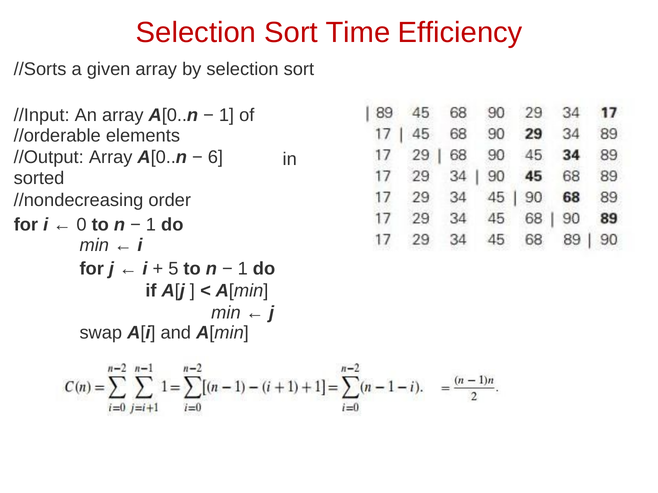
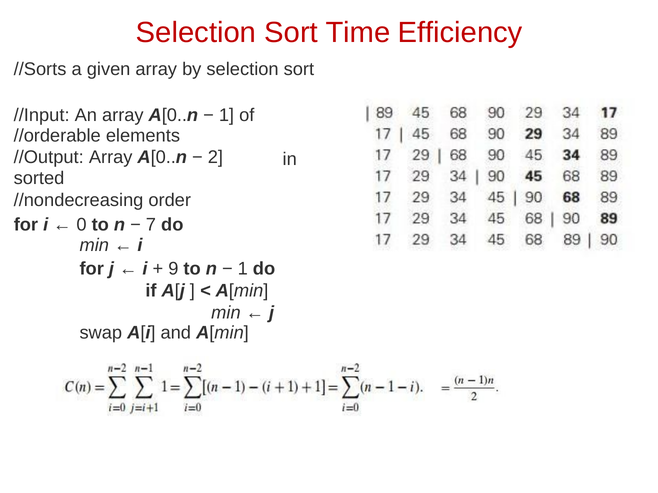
6: 6 -> 2 (215, 158)
1: 1 -> 7 (151, 225)
5: 5 -> 9 (173, 269)
